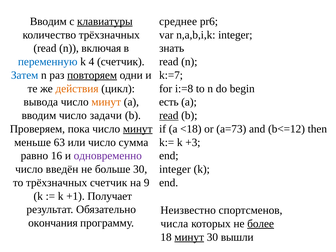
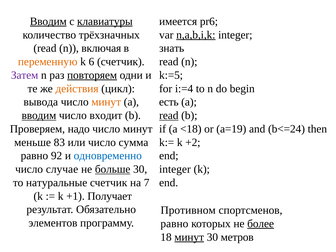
Вводим underline: none -> present (48, 21)
среднее: среднее -> имеется (178, 21)
n,a,b,i,k underline: none -> present (196, 35)
переменную colour: blue -> orange (48, 62)
4: 4 -> 6 (91, 62)
Затем colour: blue -> purple (25, 75)
k:=7: k:=7 -> k:=5 (171, 75)
i:=8: i:=8 -> i:=4 (184, 89)
вводим underline: none -> present (39, 115)
задачи: задачи -> входит (106, 115)
пока: пока -> надо (79, 129)
минут underline: present -> none (138, 129)
a=73: a=73 -> a=19 (231, 129)
b<=12: b<=12 -> b<=24 (287, 129)
63: 63 -> 83 (59, 142)
+3: +3 -> +2 (193, 142)
16: 16 -> 92 (57, 156)
одновременно colour: purple -> blue (108, 156)
введён: введён -> случае (62, 169)
больше underline: none -> present (113, 169)
то трёхзначных: трёхзначных -> натуральные (57, 183)
9: 9 -> 7 (147, 183)
Неизвестно: Неизвестно -> Противном (188, 210)
окончания: окончания -> элементов (53, 223)
числа: числа -> равно (174, 224)
вышли: вышли -> метров (237, 237)
